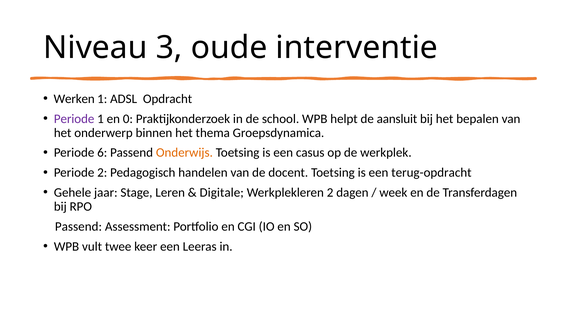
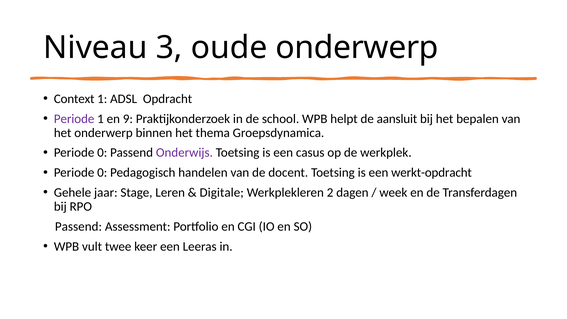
oude interventie: interventie -> onderwerp (357, 48)
Werken: Werken -> Context (74, 99)
0: 0 -> 9 (128, 119)
6: 6 -> 0 (102, 153)
Onderwijs colour: orange -> purple (184, 153)
2: 2 -> 0 (102, 173)
terug-opdracht: terug-opdracht -> werkt-opdracht (431, 173)
